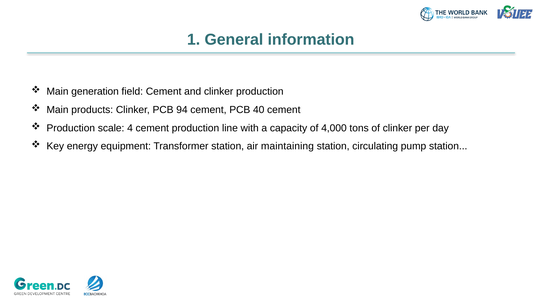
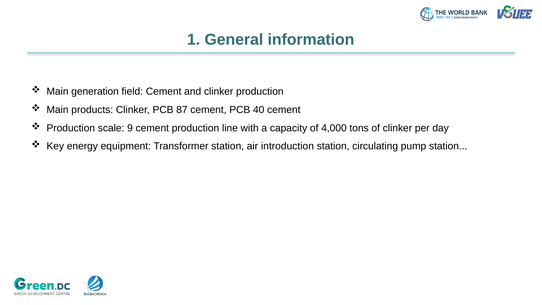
94: 94 -> 87 (182, 110)
4: 4 -> 9 (130, 128)
maintaining: maintaining -> introduction (287, 146)
